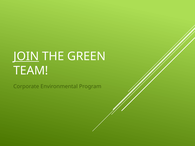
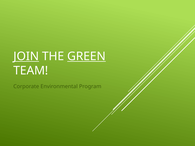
GREEN underline: none -> present (86, 56)
